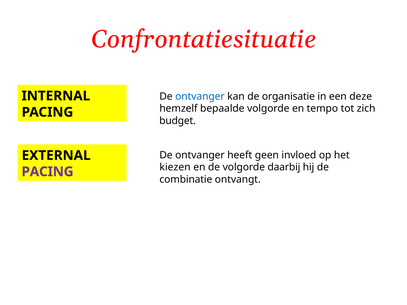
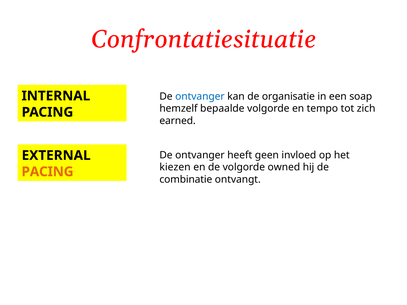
deze: deze -> soap (361, 97)
budget: budget -> earned (178, 121)
daarbij: daarbij -> owned (284, 167)
PACING colour: purple -> orange (48, 172)
